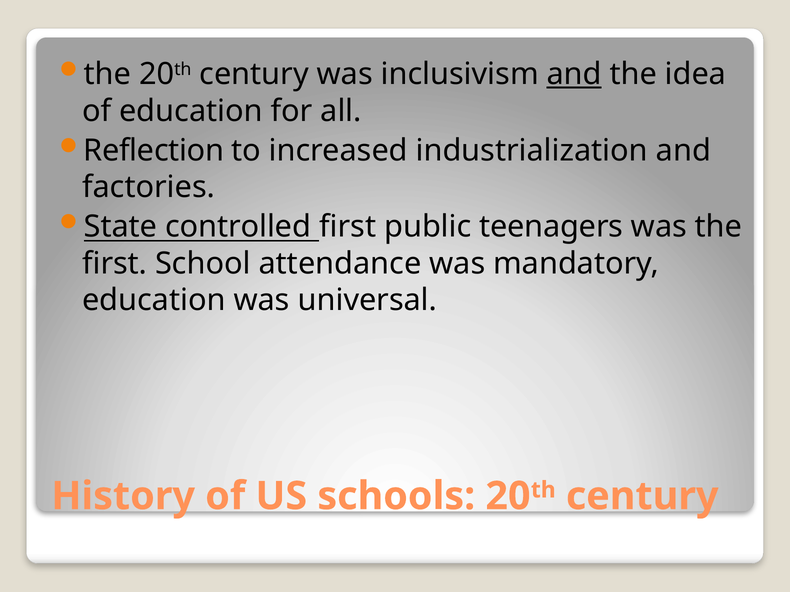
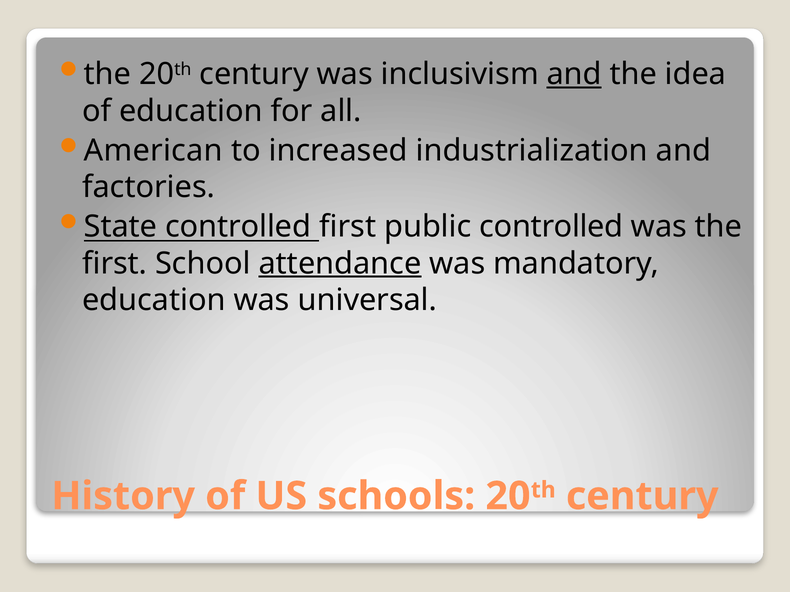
Reflection: Reflection -> American (153, 151)
public teenagers: teenagers -> controlled (551, 227)
attendance underline: none -> present (340, 264)
